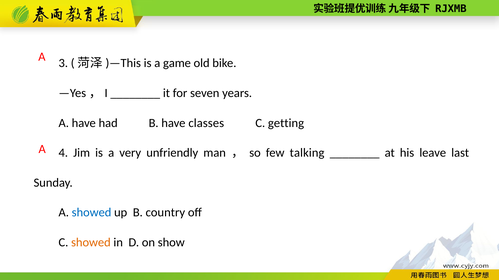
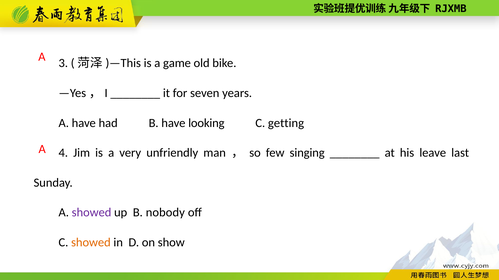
classes: classes -> looking (206, 123)
talking: talking -> singing (307, 153)
showed colour: blue -> purple (92, 213)
country: country -> nobody (165, 213)
